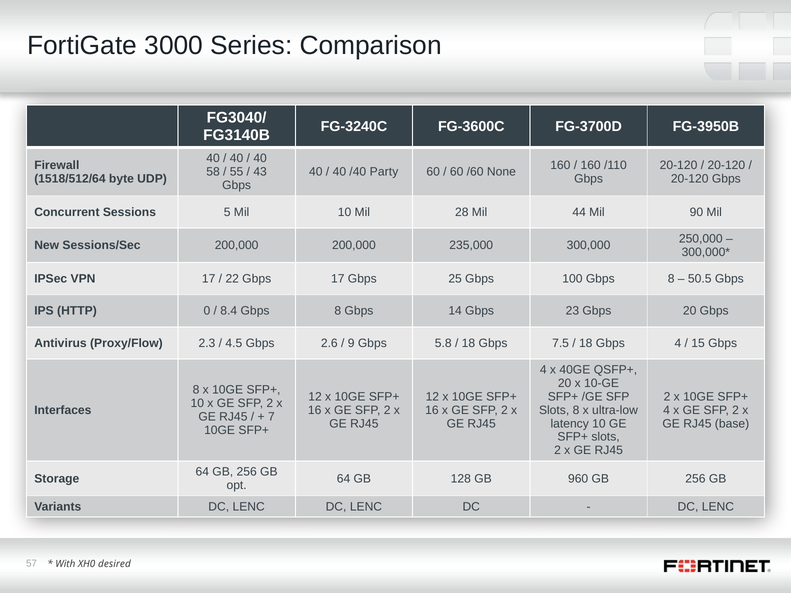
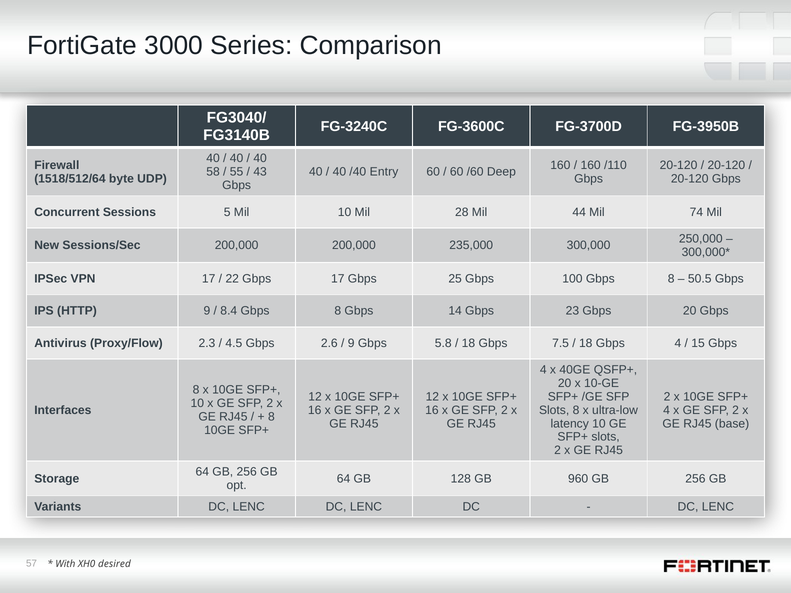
Party: Party -> Entry (384, 172)
None: None -> Deep (501, 172)
90: 90 -> 74 (696, 212)
HTTP 0: 0 -> 9 (207, 311)
7: 7 -> 8 (271, 417)
